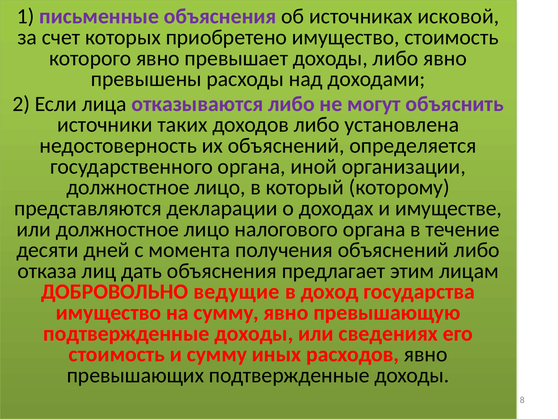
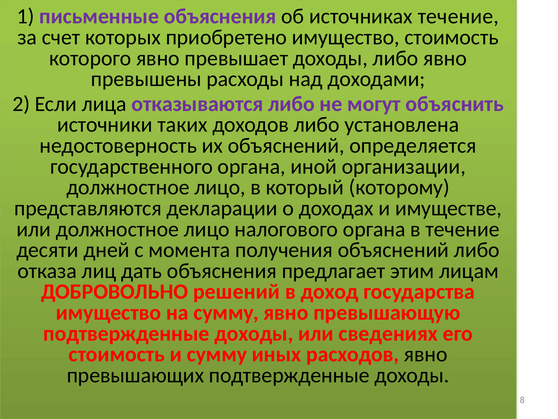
источниках исковой: исковой -> течение (458, 16)
ведущие: ведущие -> решений (237, 291)
